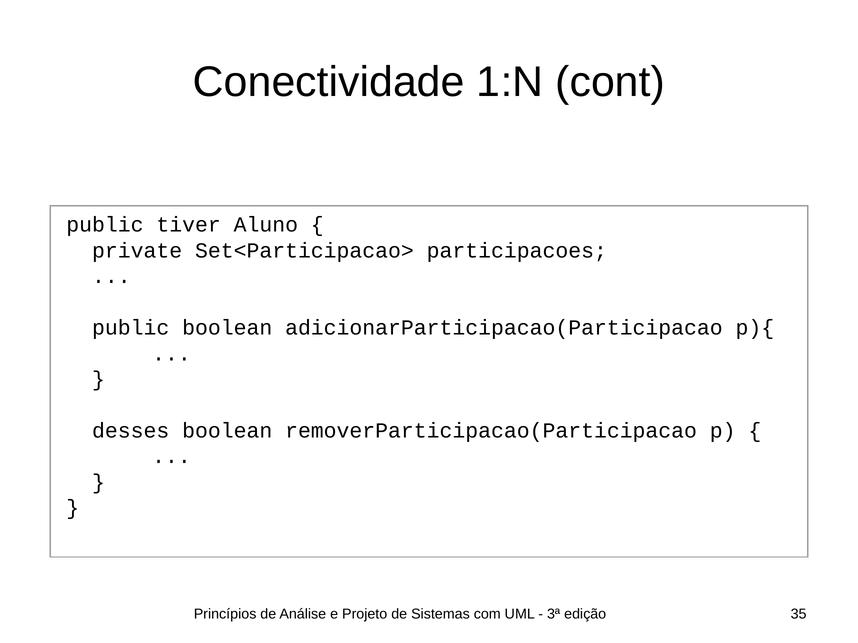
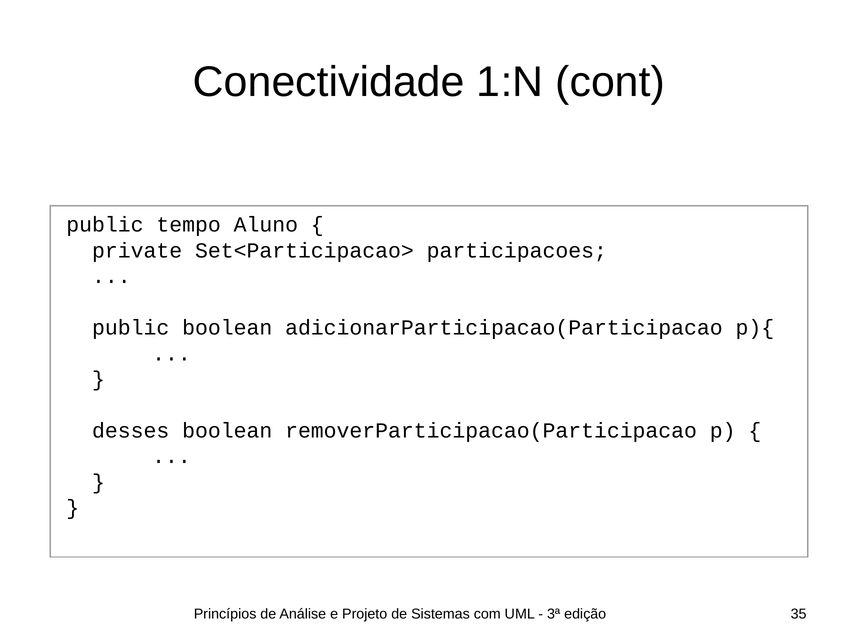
tiver: tiver -> tempo (189, 225)
